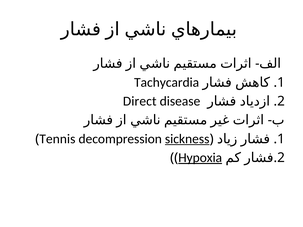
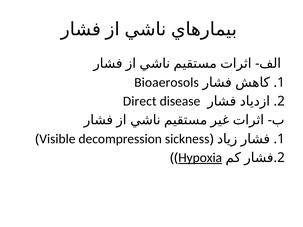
Tachycardia: Tachycardia -> Bioaerosols (167, 82)
Tennis: Tennis -> Visible (57, 139)
sickness underline: present -> none (187, 139)
